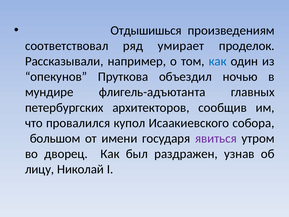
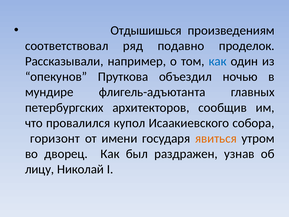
умирает: умирает -> подавно (181, 46)
большом: большом -> горизонт (55, 138)
явиться colour: purple -> orange (216, 138)
